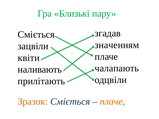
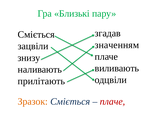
квіти: квіти -> знизу (29, 58)
чалапають: чалапають -> виливають (117, 68)
плаче colour: orange -> red (112, 102)
